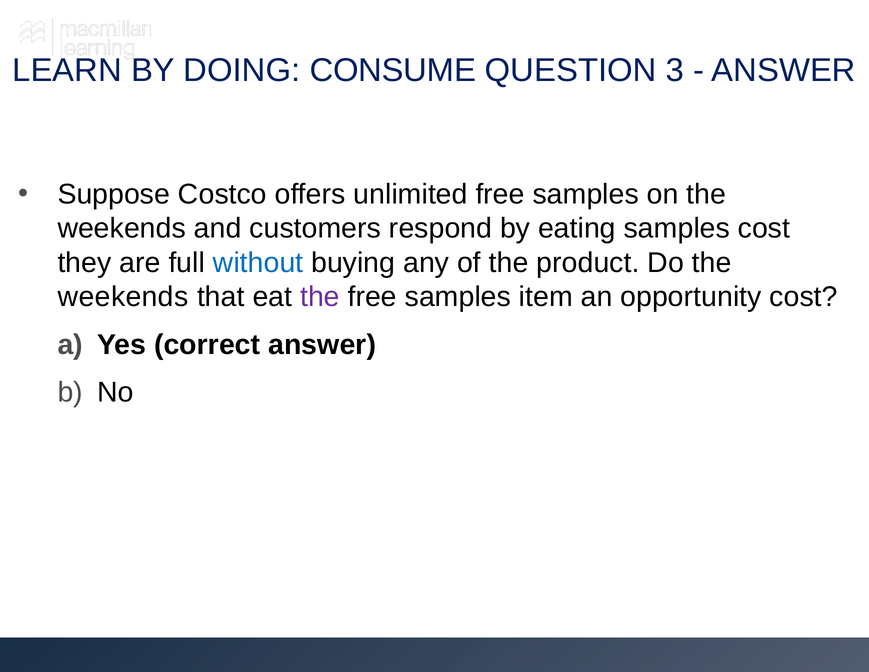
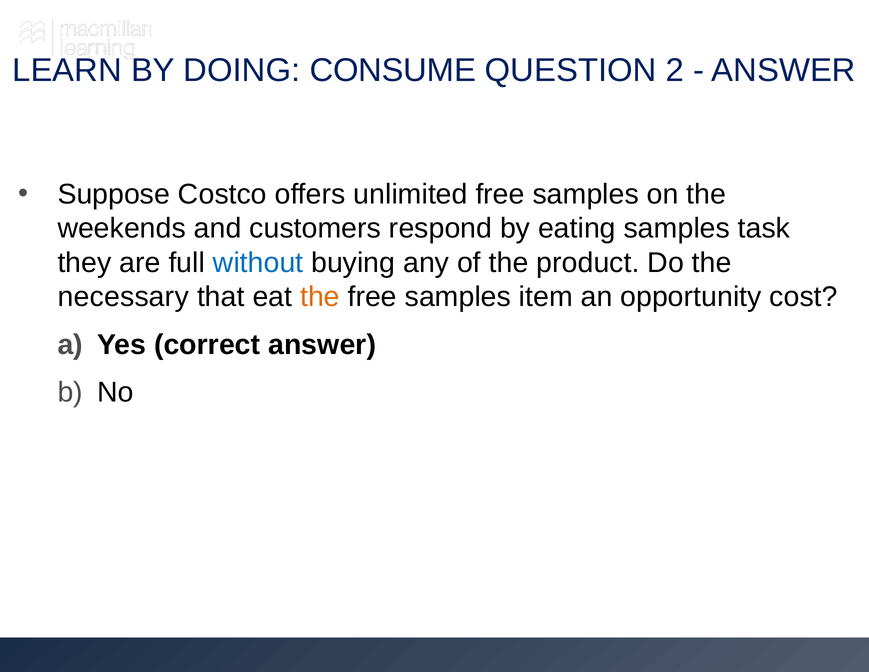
3: 3 -> 2 (675, 70)
samples cost: cost -> task (764, 228)
weekends: weekends -> necessary (123, 297)
the colour: purple -> orange (320, 297)
